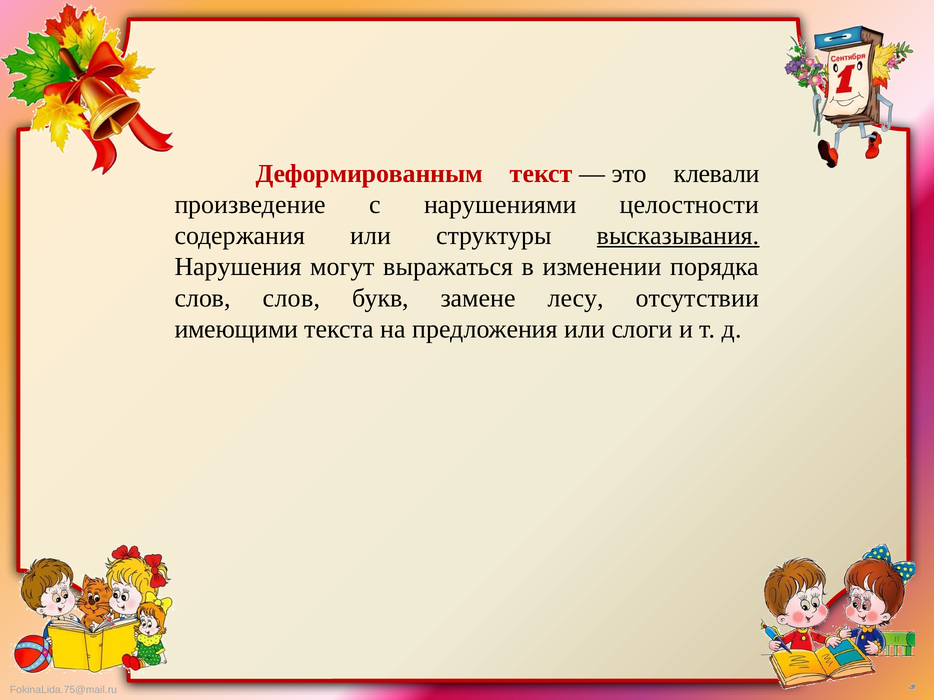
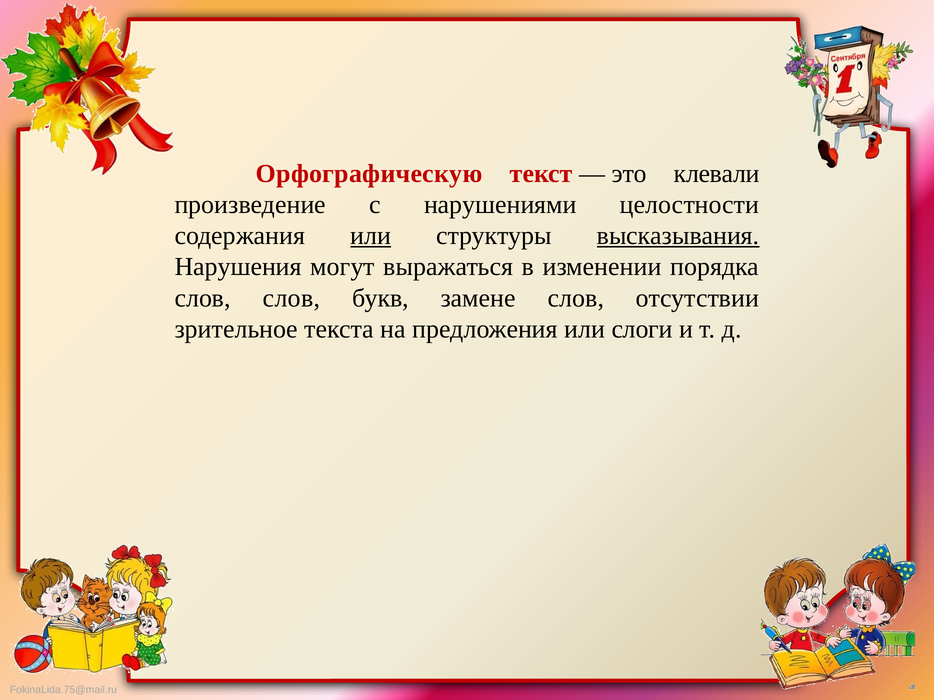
Деформированным: Деформированным -> Орфографическую (369, 174)
или underline: none -> present (371, 236)
замене лесу: лесу -> слов (576, 298)
имеющими: имеющими -> зрительное (236, 329)
